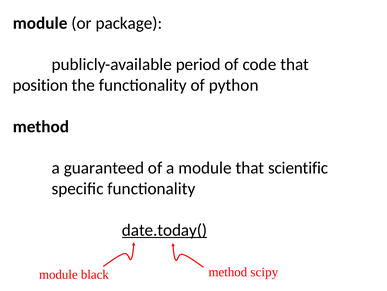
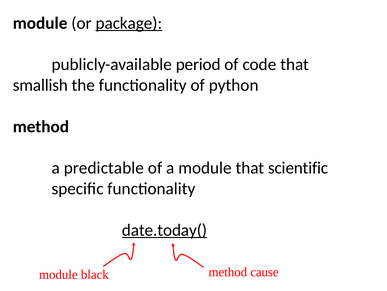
package underline: none -> present (129, 23)
position: position -> smallish (40, 85)
guaranteed: guaranteed -> predictable (104, 168)
scipy: scipy -> cause (264, 271)
